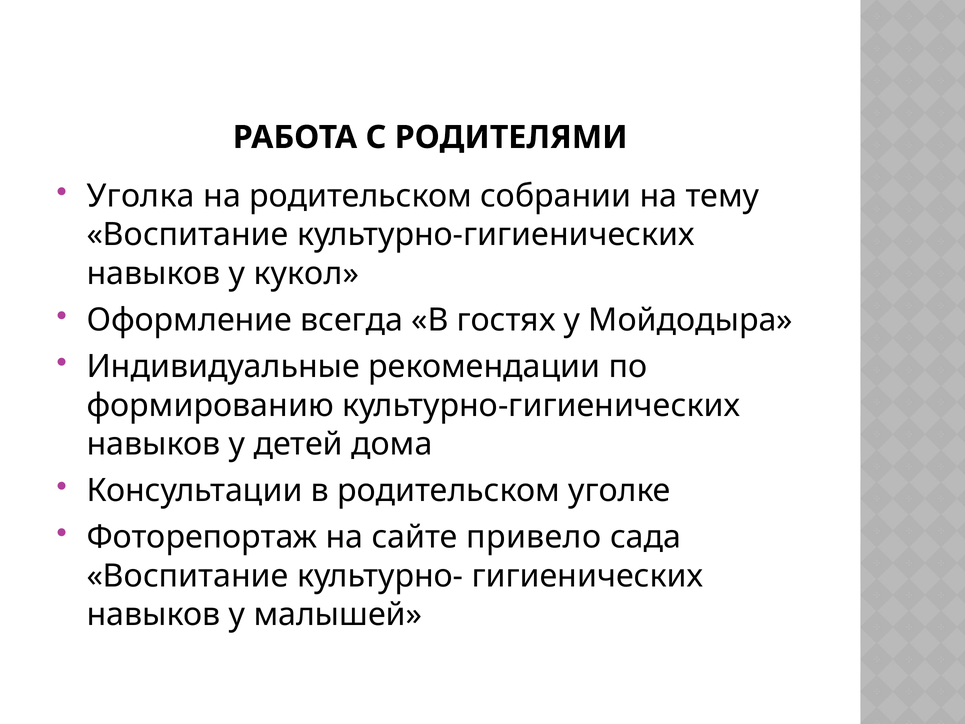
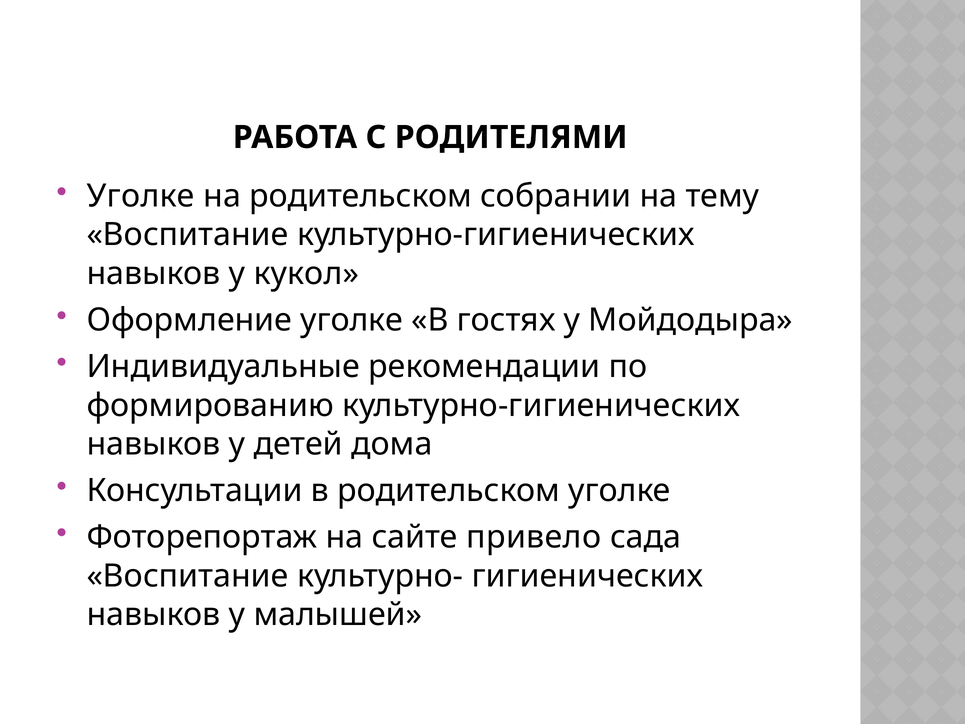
Уголка: Уголка -> Уголке (141, 196)
Оформление всегда: всегда -> уголке (352, 320)
